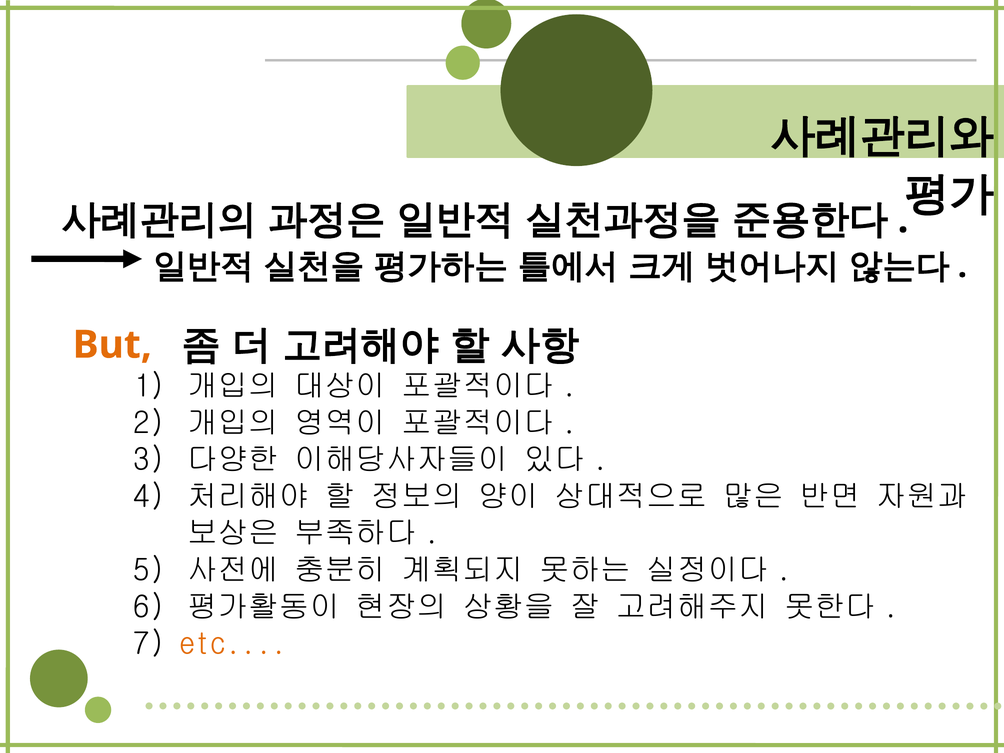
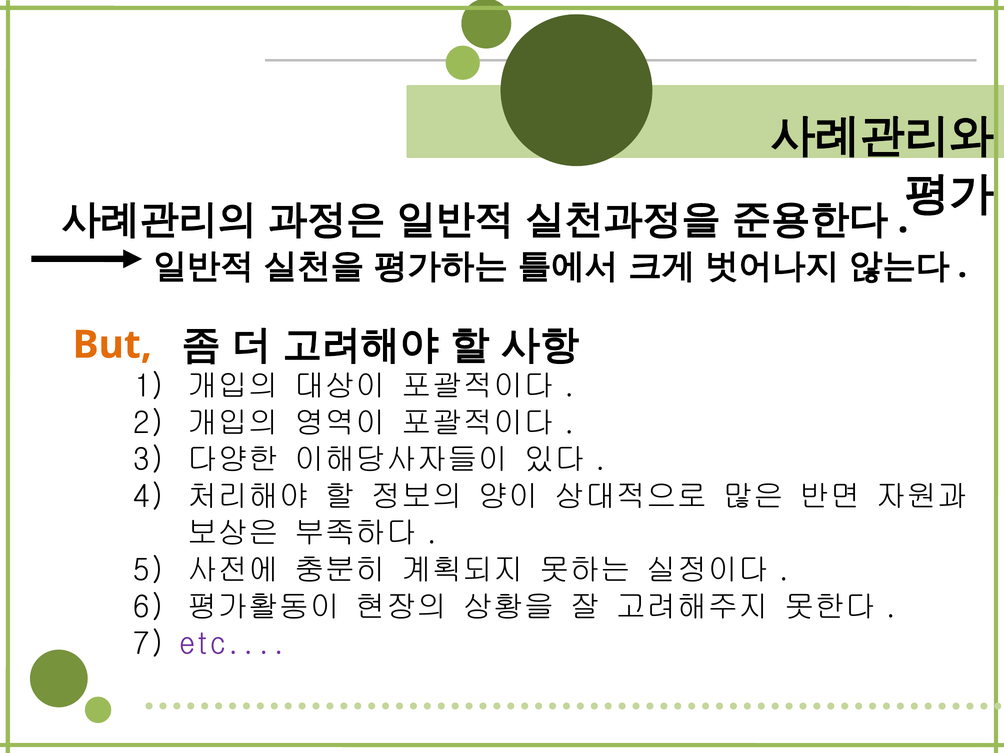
etc colour: orange -> purple (233, 644)
